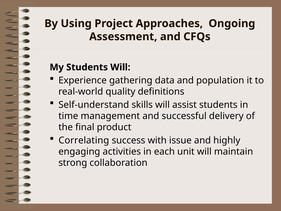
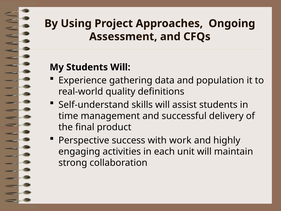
Correlating: Correlating -> Perspective (84, 140)
issue: issue -> work (180, 140)
